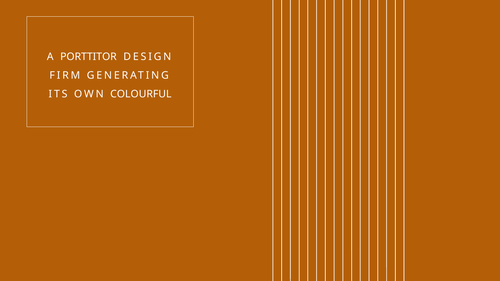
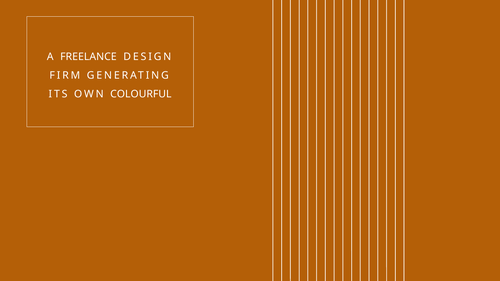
PORTTITOR: PORTTITOR -> FREELANCE (88, 57)
